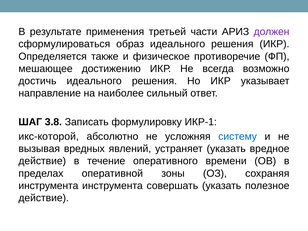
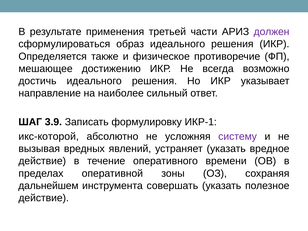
3.8: 3.8 -> 3.9 (53, 122)
систему colour: blue -> purple (238, 136)
инструмента: инструмента -> дальнейшем (48, 186)
